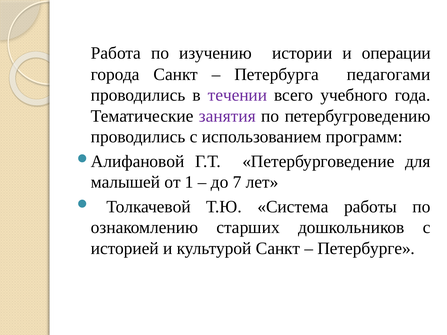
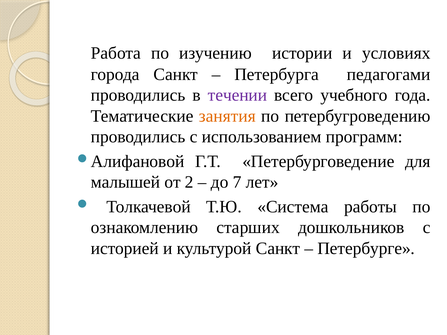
операции: операции -> условиях (396, 53)
занятия colour: purple -> orange (227, 116)
1: 1 -> 2 (189, 182)
